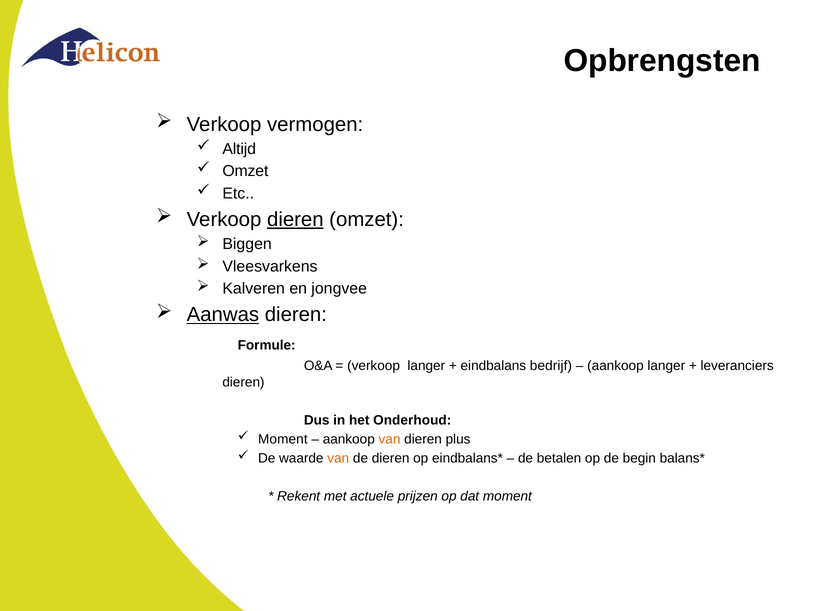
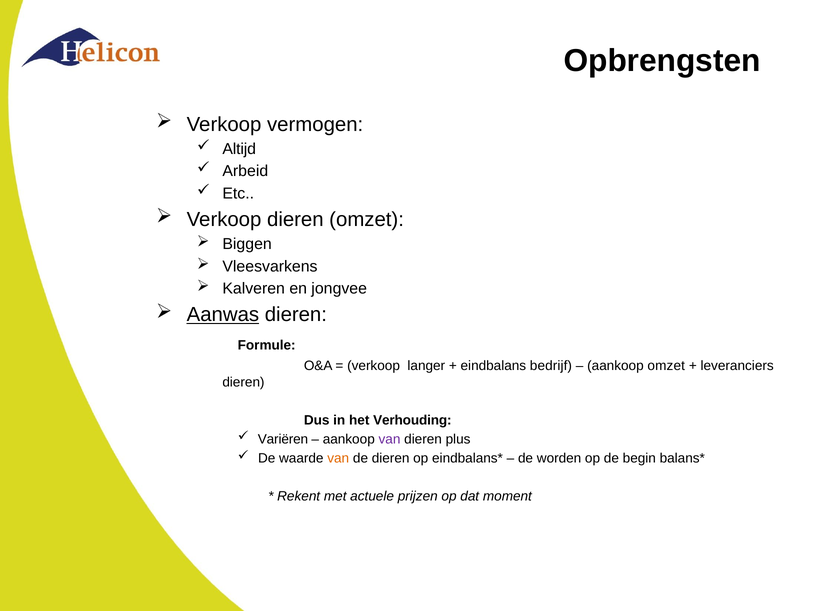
Omzet: Omzet -> Arbeid (245, 171)
dieren underline: present -> none (295, 220)
aankoop langer: langer -> omzet (666, 366)
Onderhoud: Onderhoud -> Verhouding (412, 420)
Moment: Moment -> Variëren (283, 439)
van colour: orange -> purple (389, 439)
betalen: betalen -> worden (559, 458)
